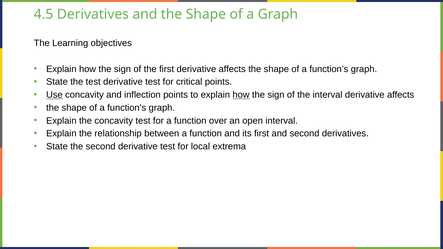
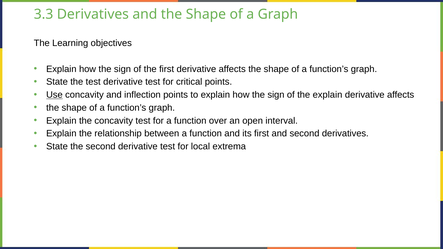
4.5: 4.5 -> 3.3 (44, 14)
how underline: present -> none (241, 95)
the interval: interval -> explain (328, 95)
